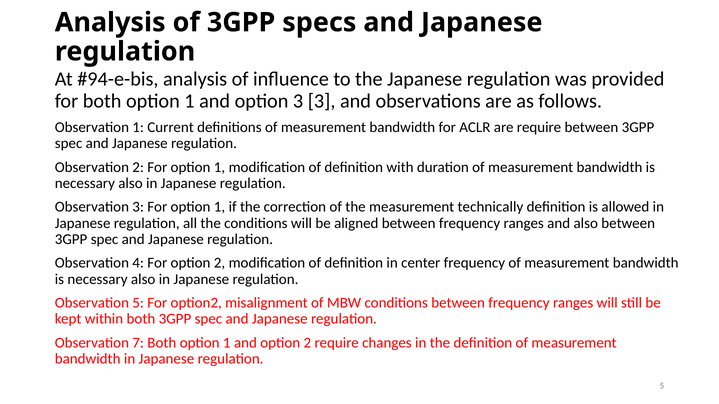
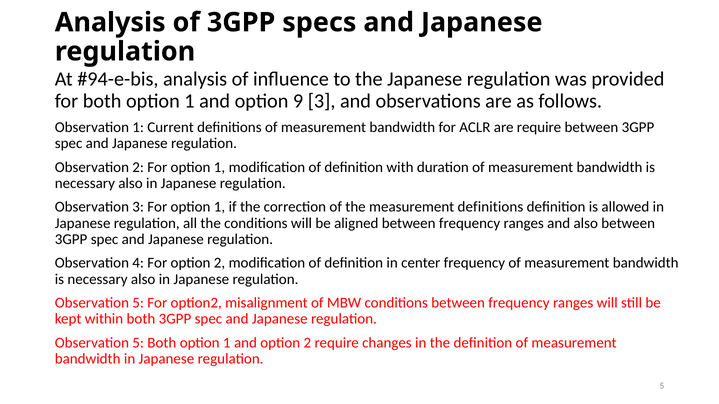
option 3: 3 -> 9 (298, 101)
measurement technically: technically -> definitions (490, 207)
7: 7 -> 5 (138, 343)
